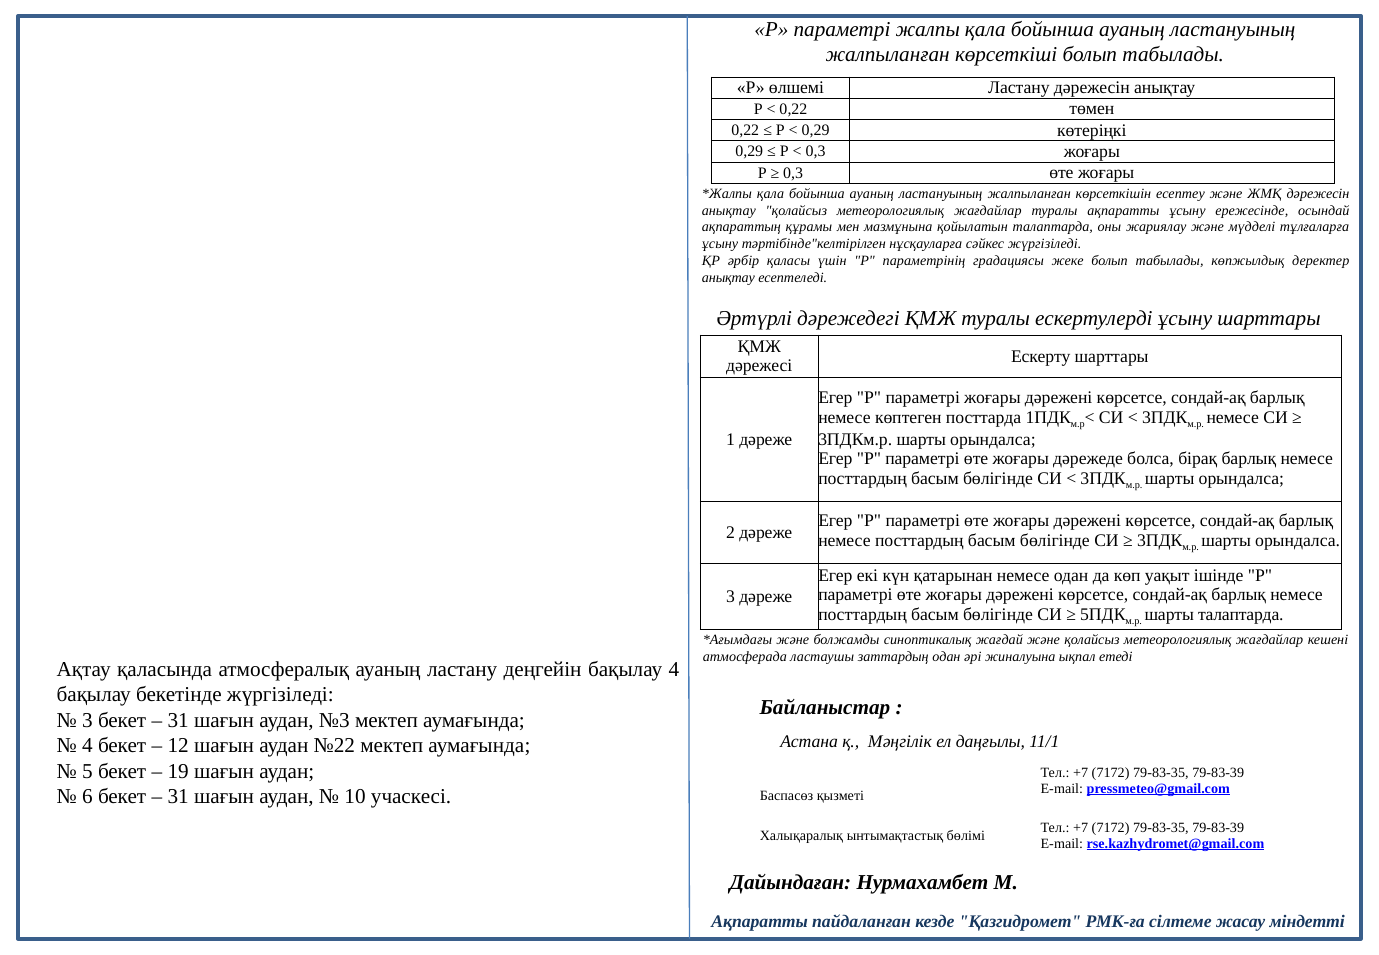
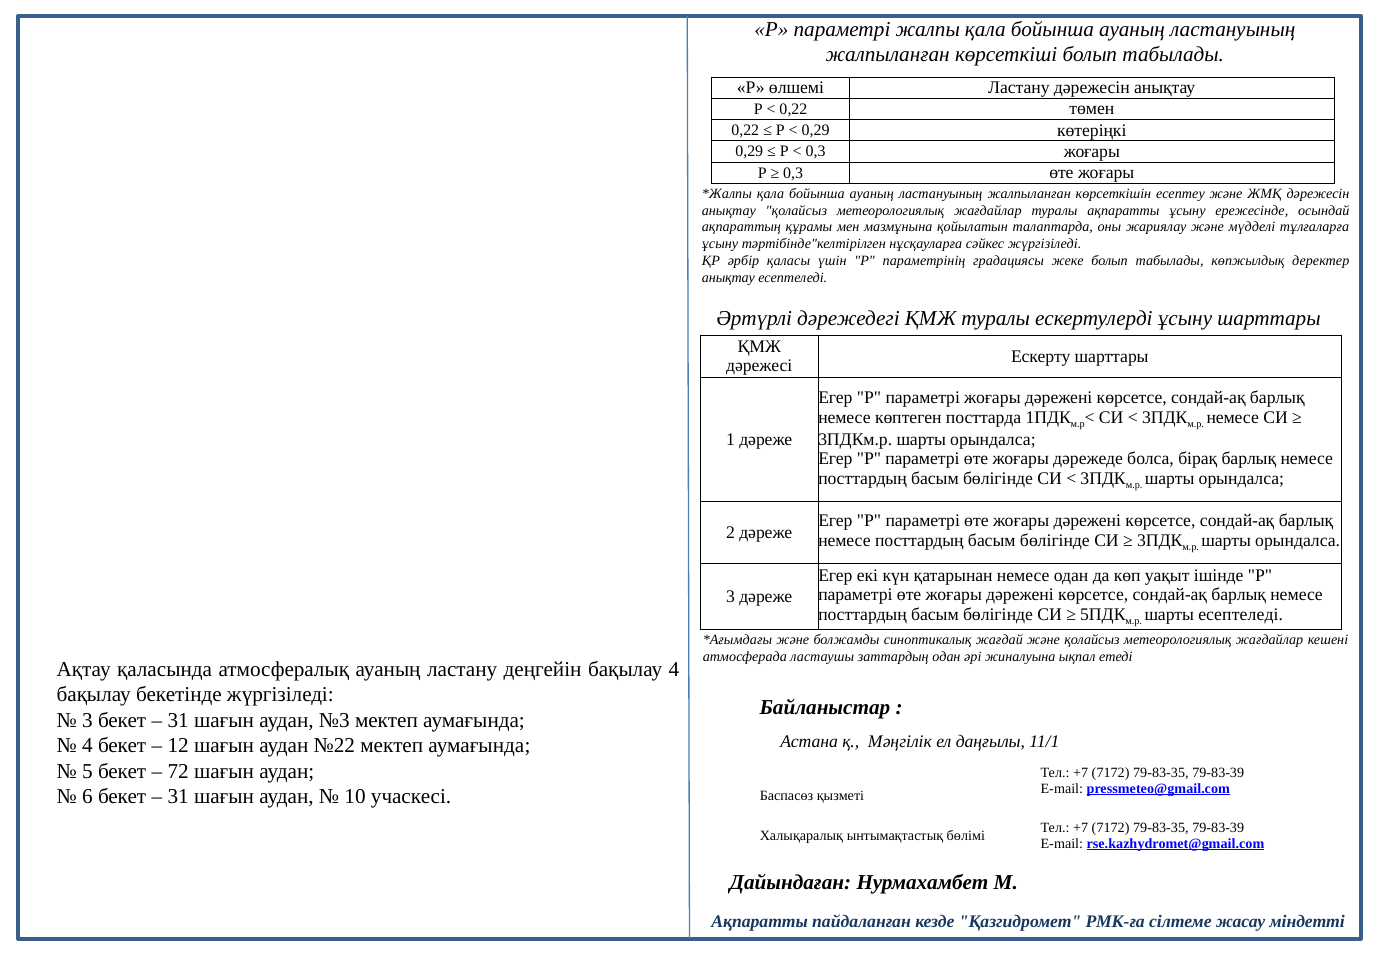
шарты талаптарда: талаптарда -> есептеледі (1241, 614)
19: 19 -> 72 (178, 771)
